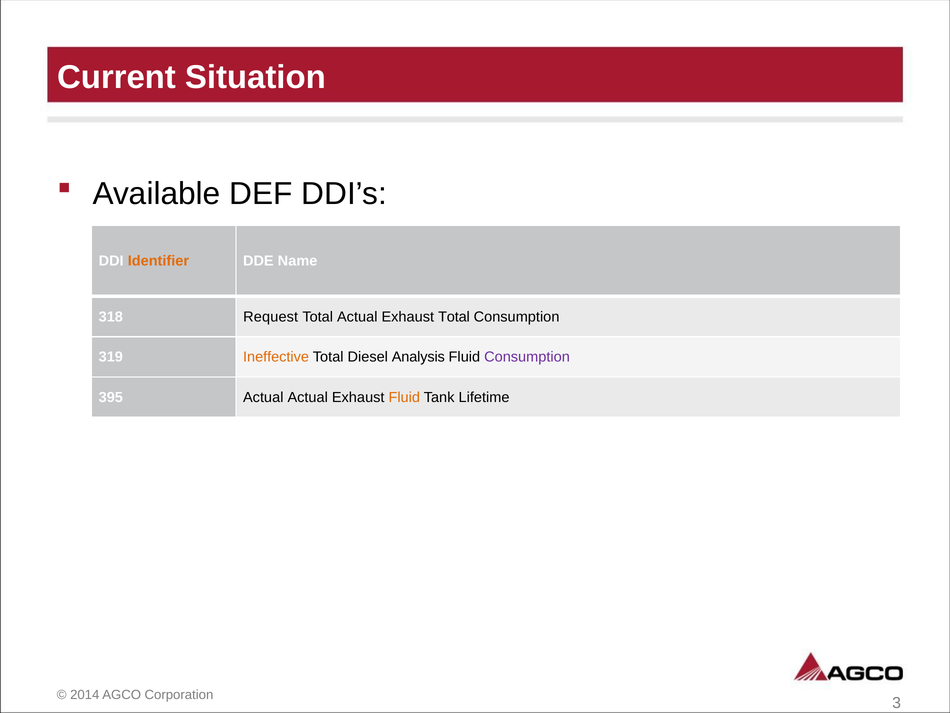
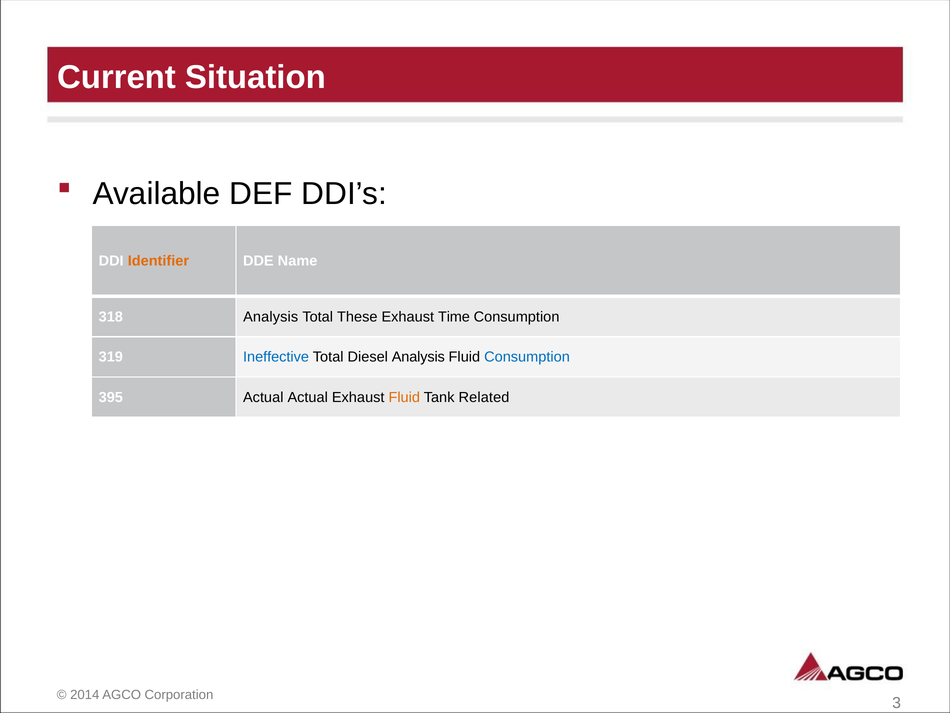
318 Request: Request -> Analysis (271, 317)
Total Actual: Actual -> These (357, 317)
Exhaust Total: Total -> Time (454, 317)
Ineffective colour: orange -> blue (276, 357)
Consumption colour: purple -> blue (527, 357)
Lifetime: Lifetime -> Related (484, 397)
